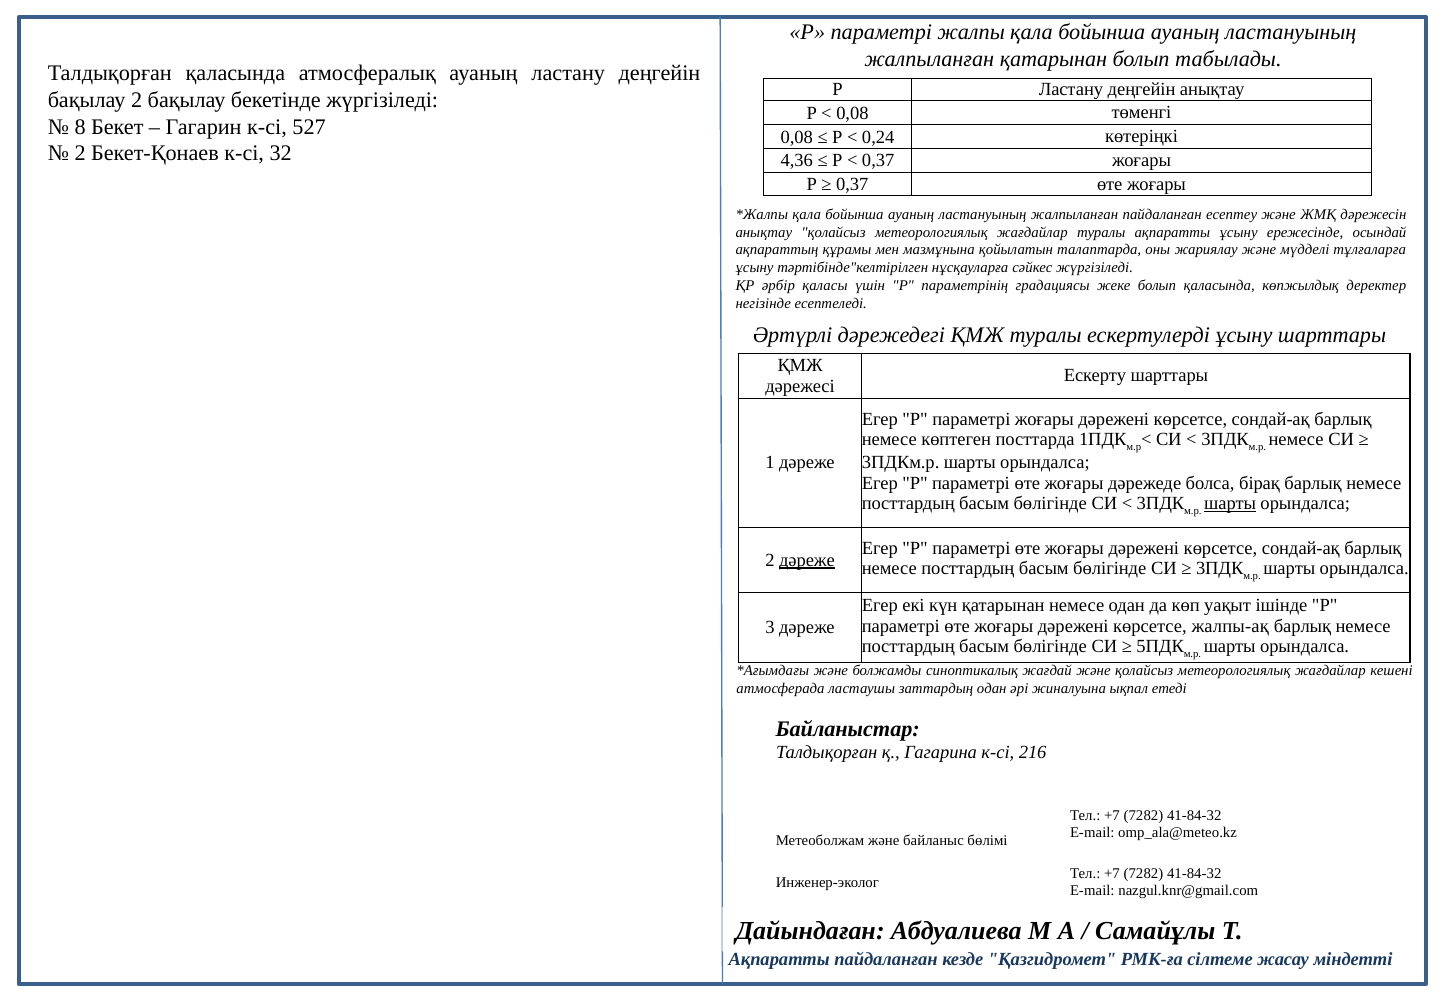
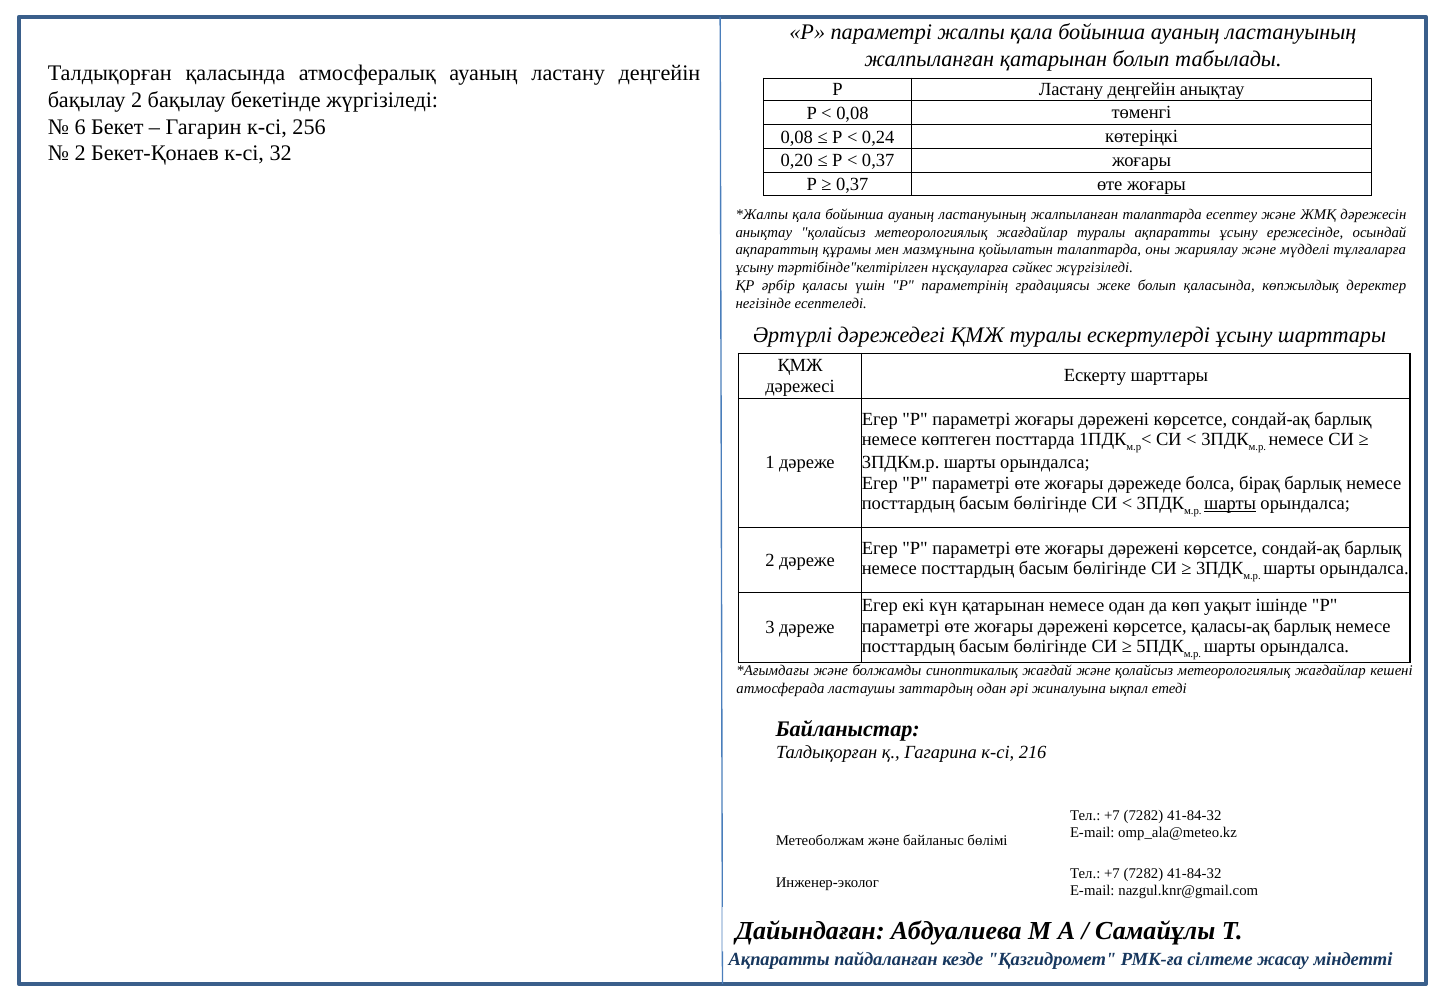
8: 8 -> 6 (80, 127)
527: 527 -> 256 (309, 127)
4,36: 4,36 -> 0,20 (797, 161)
жалпыланған пайдаланған: пайдаланған -> талаптарда (1162, 214)
дәреже underline: present -> none (807, 560)
жалпы-ақ: жалпы-ақ -> қаласы-ақ (1230, 626)
